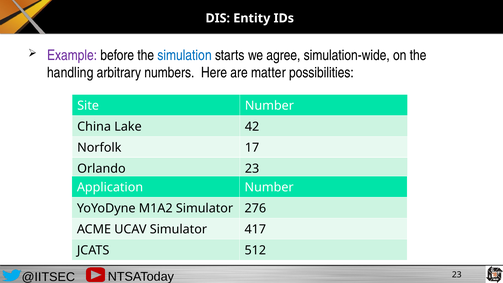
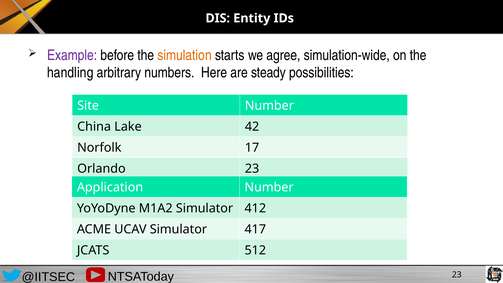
simulation colour: blue -> orange (185, 55)
matter: matter -> steady (268, 73)
276: 276 -> 412 (255, 208)
